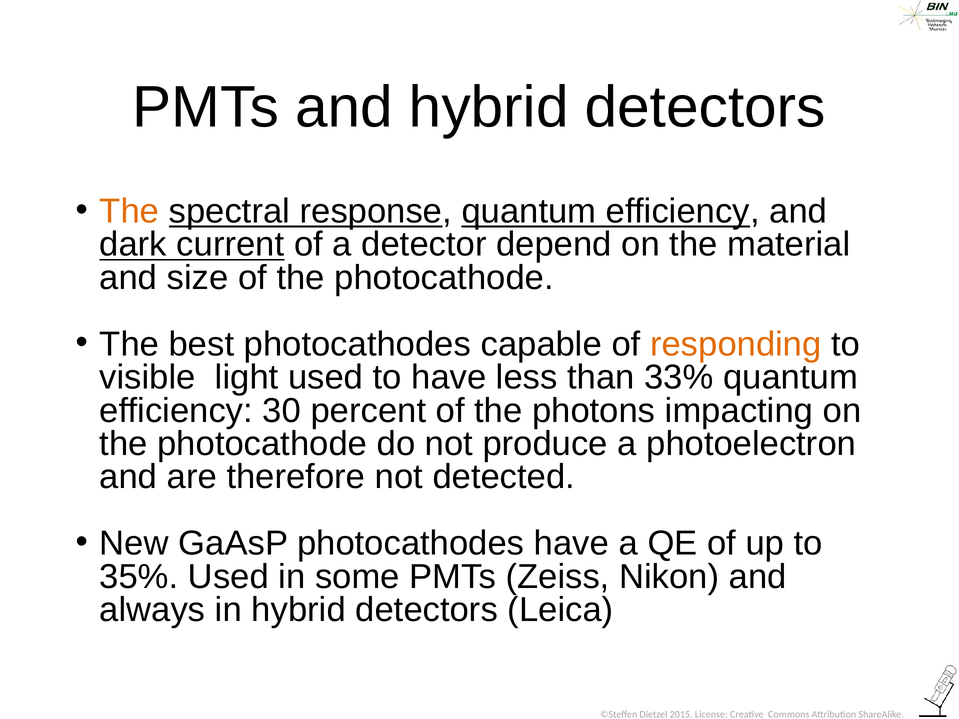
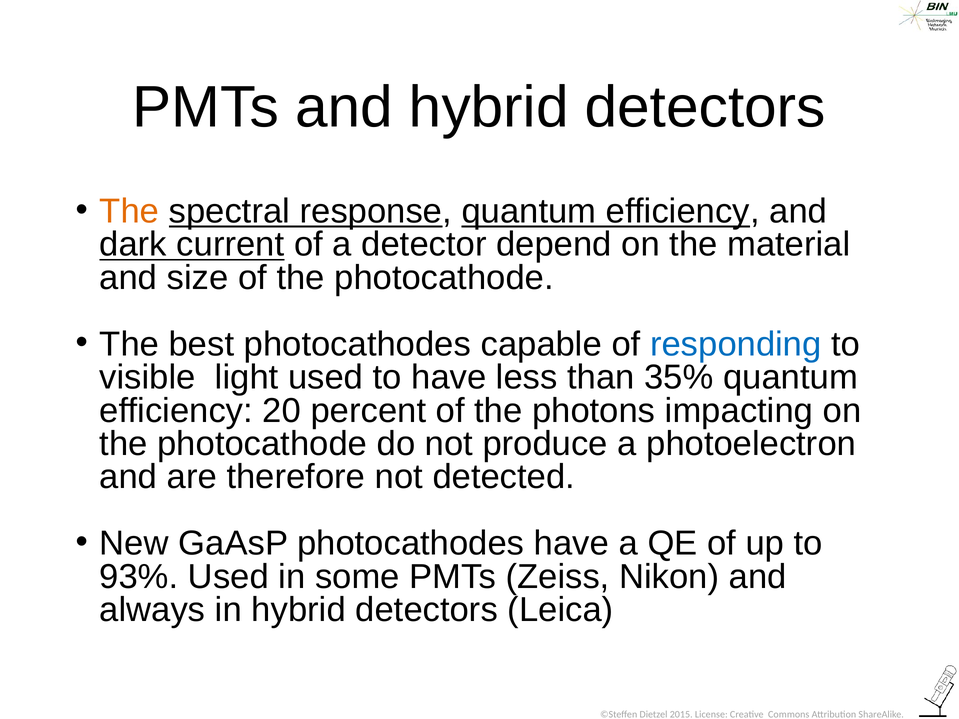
responding colour: orange -> blue (736, 344)
33%: 33% -> 35% (679, 378)
30: 30 -> 20 (282, 411)
35%: 35% -> 93% (139, 577)
